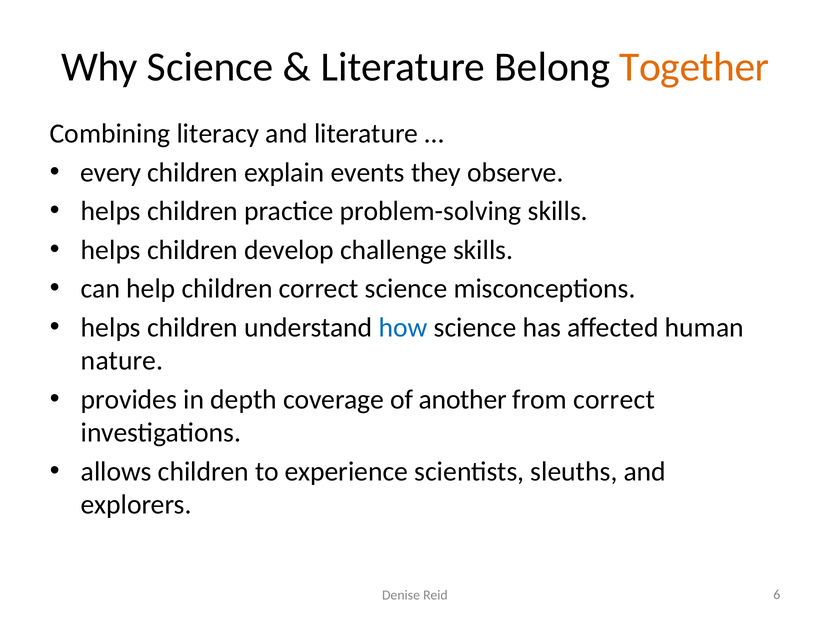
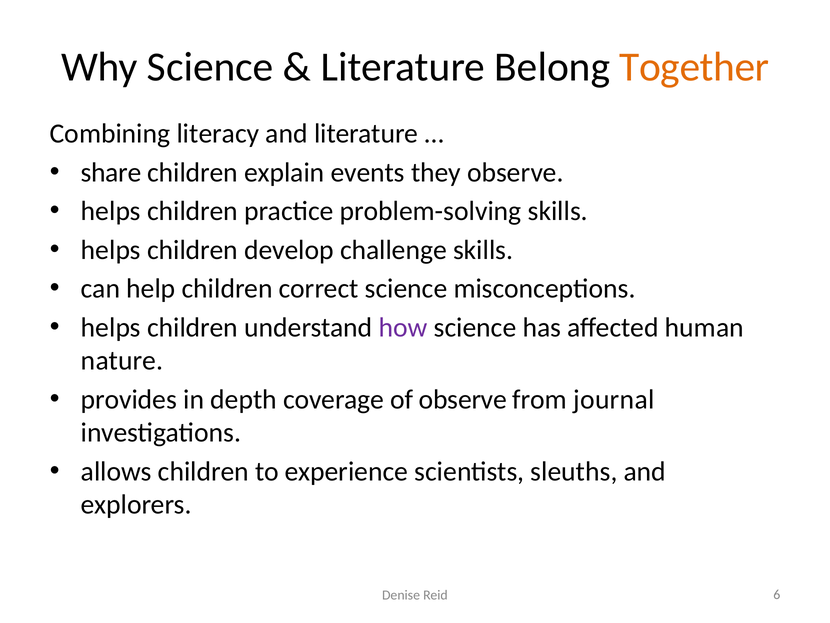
every: every -> share (111, 172)
how colour: blue -> purple (403, 327)
of another: another -> observe (463, 399)
from correct: correct -> journal (614, 399)
